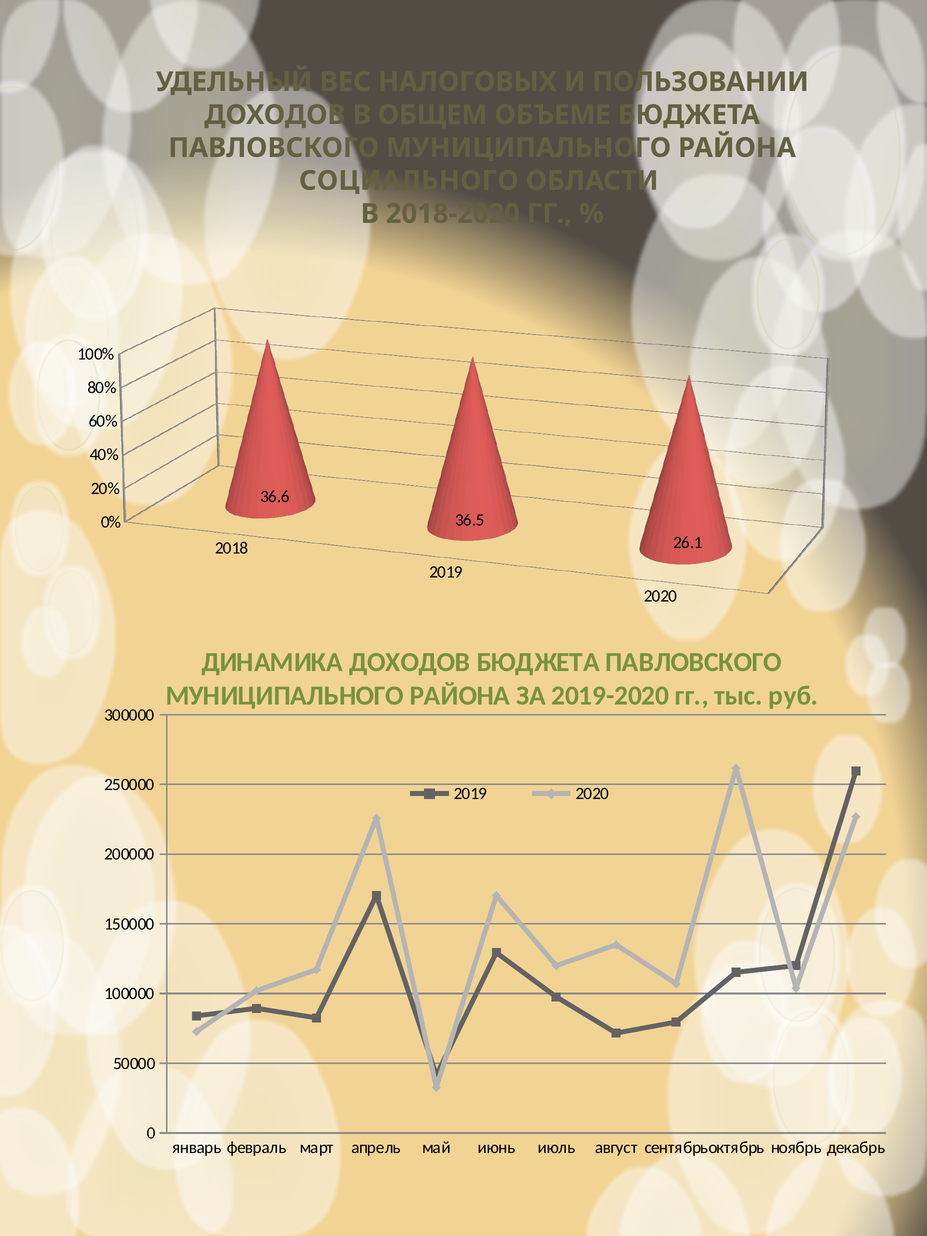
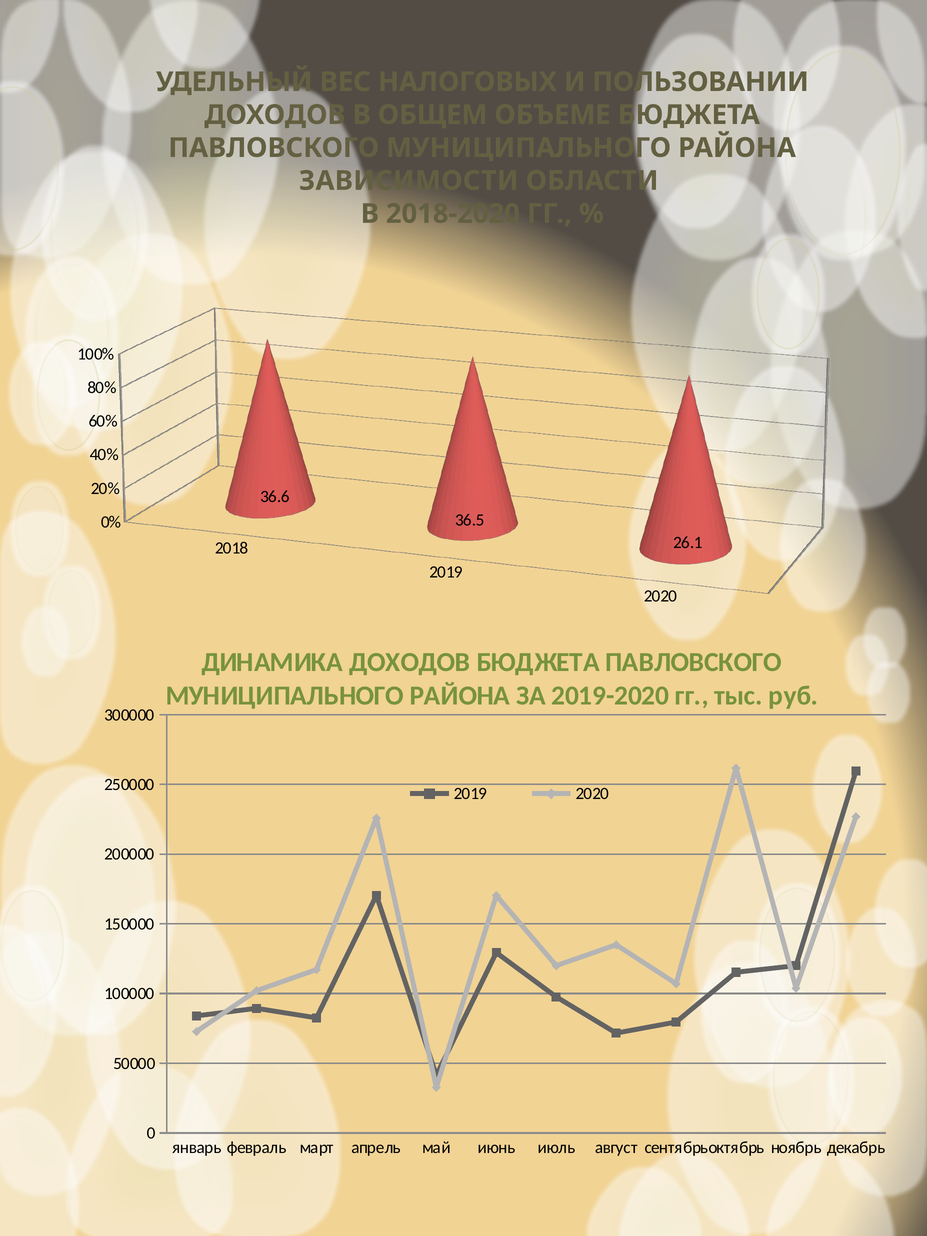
СОЦИАЛЬНОГО: СОЦИАЛЬНОГО -> ЗАВИСИМОСТИ (409, 181)
